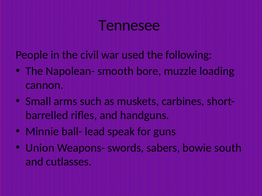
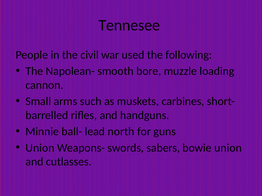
speak: speak -> north (121, 132)
bowie south: south -> union (228, 148)
